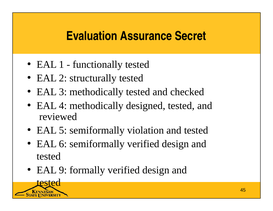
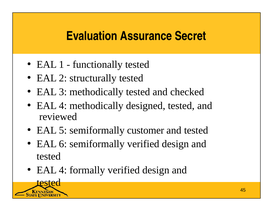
violation: violation -> customer (146, 130)
9: 9 -> 4 (63, 170)
